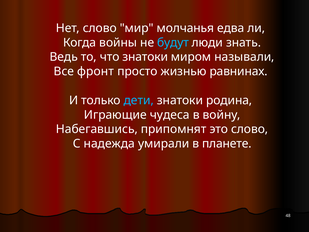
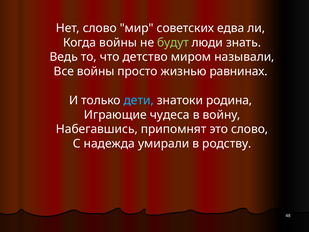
молчанья: молчанья -> советских (185, 28)
будут colour: light blue -> light green (173, 43)
что знатоки: знатоки -> детство (145, 57)
Все фронт: фронт -> войны (96, 71)
планете: планете -> родству (227, 144)
